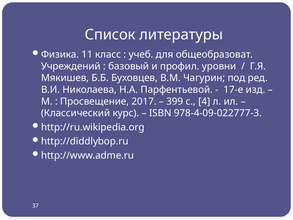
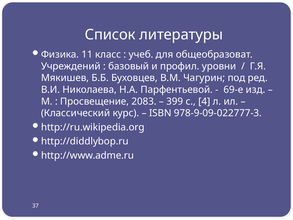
17-е: 17-е -> 69-е (233, 90)
2017: 2017 -> 2083 (144, 101)
978-4-09-022777-3: 978-4-09-022777-3 -> 978-9-09-022777-3 (218, 113)
